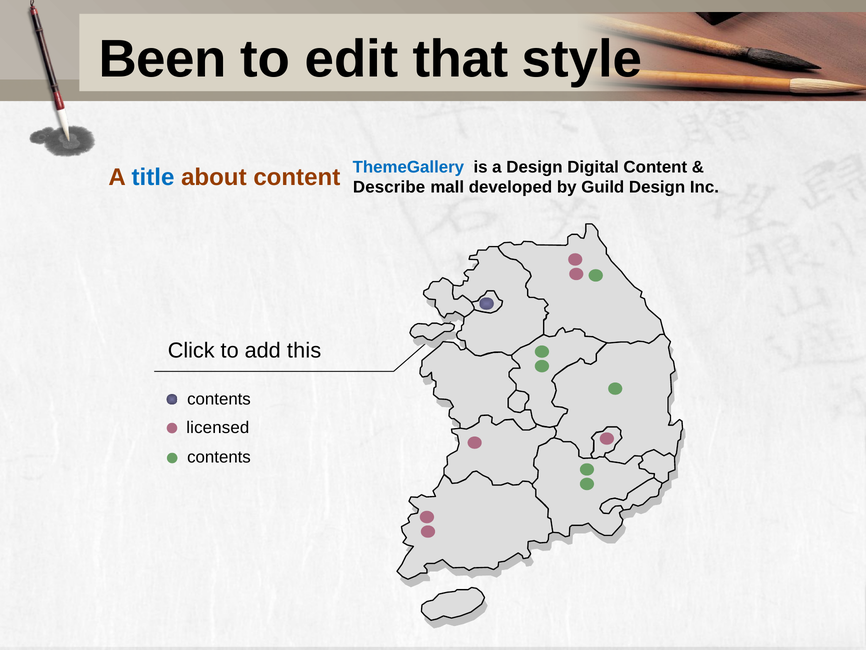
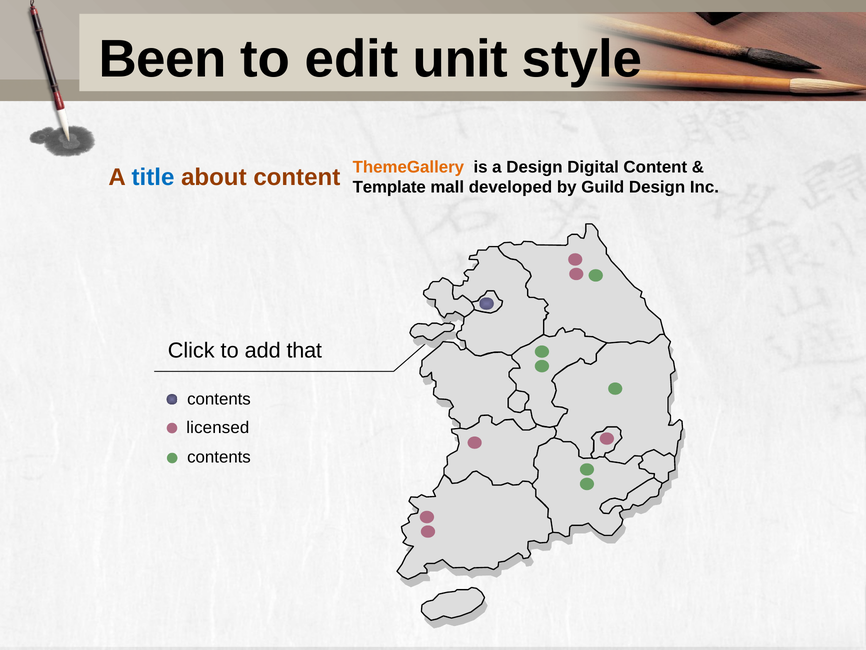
that: that -> unit (460, 59)
ThemeGallery colour: blue -> orange (408, 167)
Describe: Describe -> Template (389, 187)
this: this -> that (304, 350)
